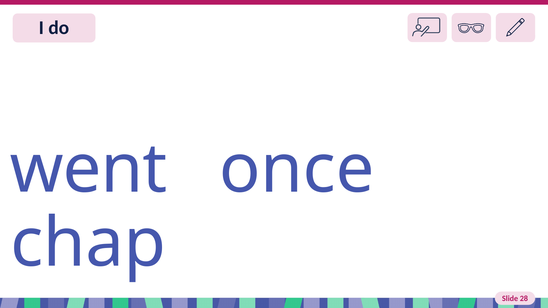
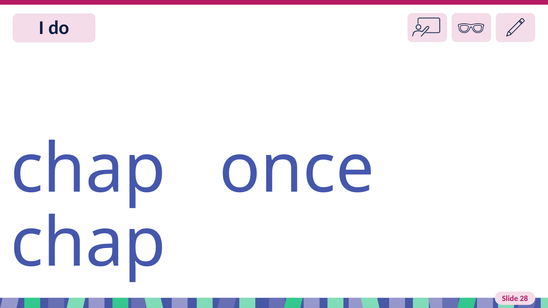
went: went -> chap (88, 169)
